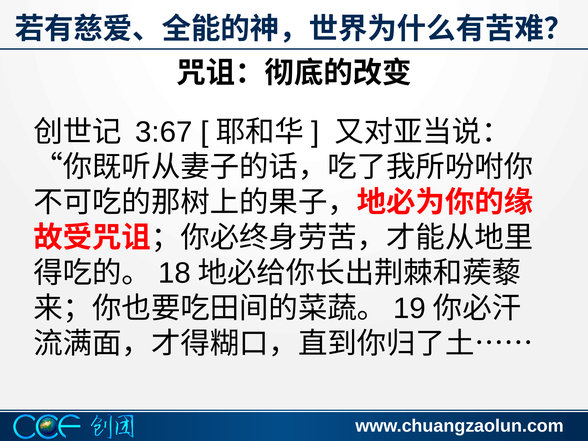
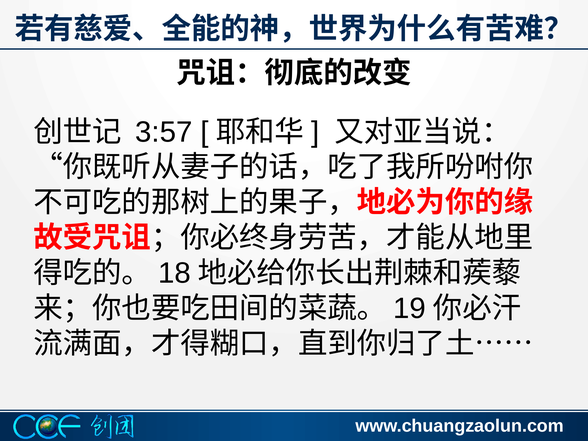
3:67: 3:67 -> 3:57 (164, 132)
